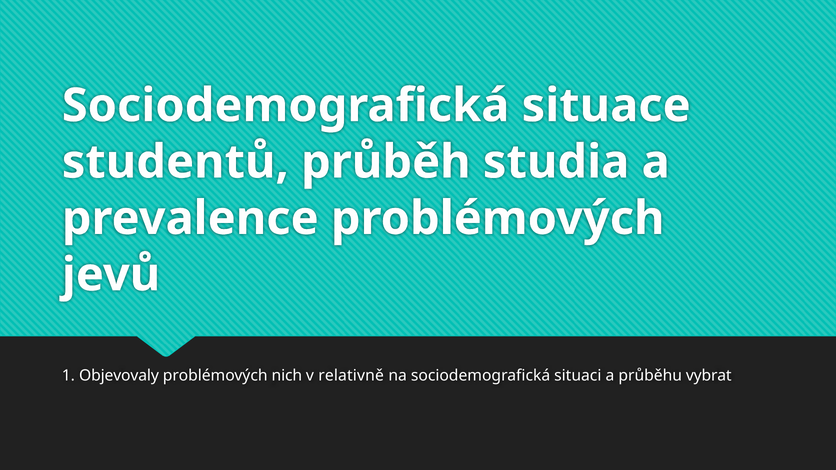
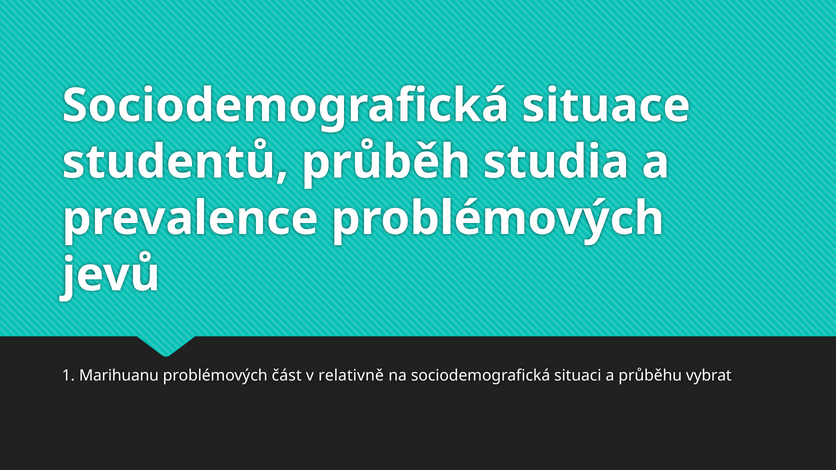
Objevovaly: Objevovaly -> Marihuanu (119, 376)
nich: nich -> část (287, 376)
